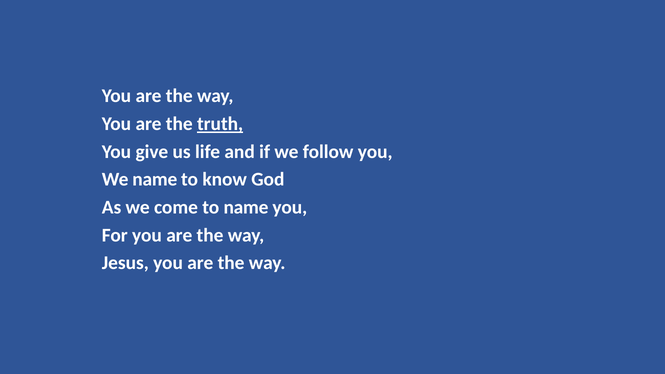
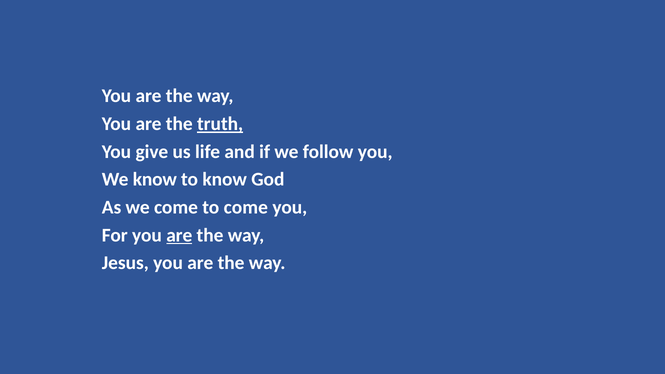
We name: name -> know (155, 180)
to name: name -> come (246, 207)
are underline: none -> present (179, 235)
